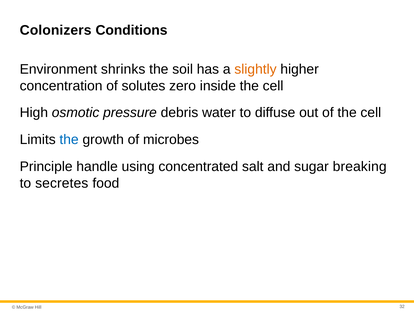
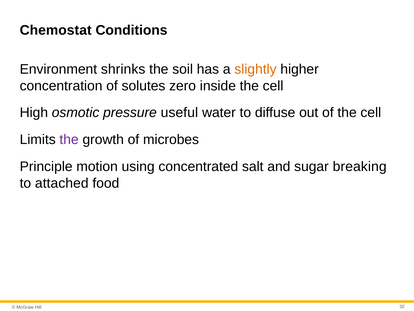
Colonizers: Colonizers -> Chemostat (56, 30)
debris: debris -> useful (179, 113)
the colour: blue -> purple (69, 139)
handle: handle -> motion (97, 166)
secretes: secretes -> attached (62, 183)
